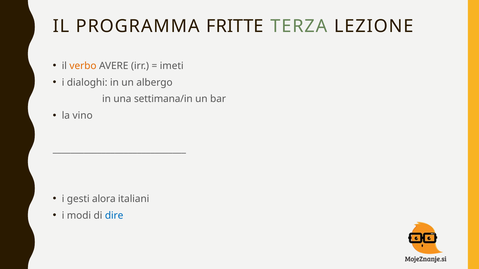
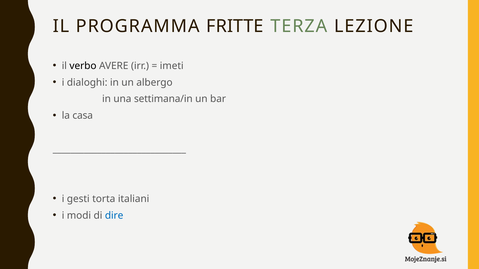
verbo colour: orange -> black (83, 66)
vino: vino -> casa (83, 116)
alora: alora -> torta (104, 199)
